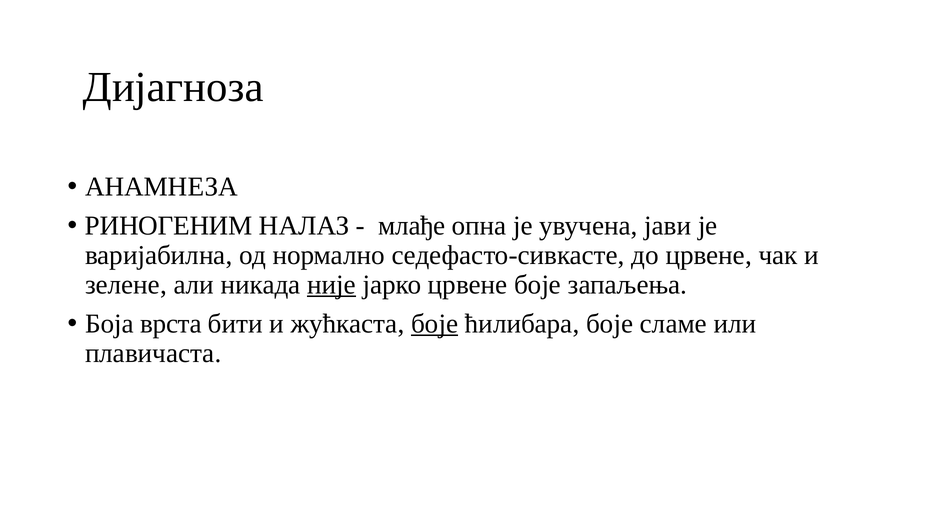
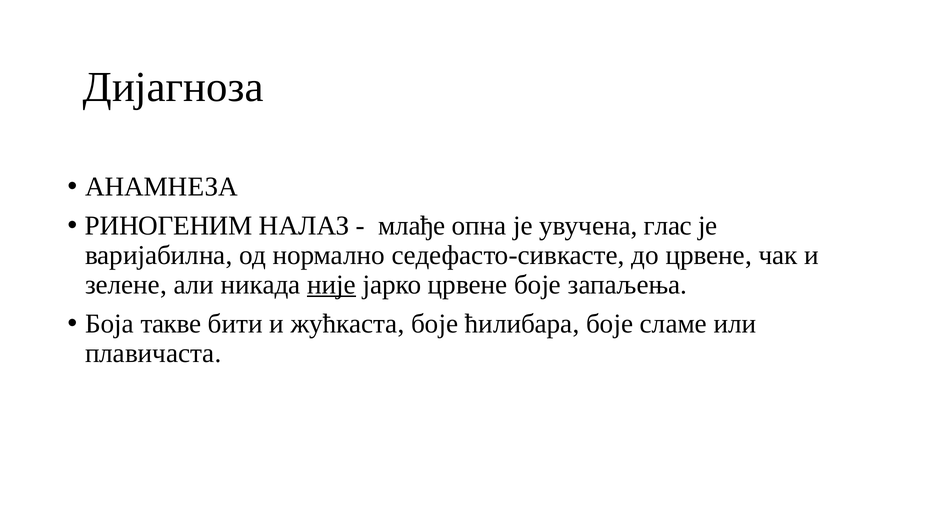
јави: јави -> глас (668, 226)
врста: врста -> такве (171, 324)
боје underline: present -> none (435, 324)
